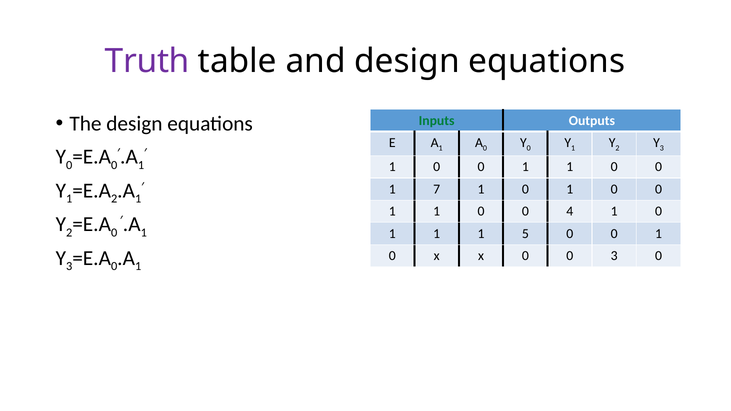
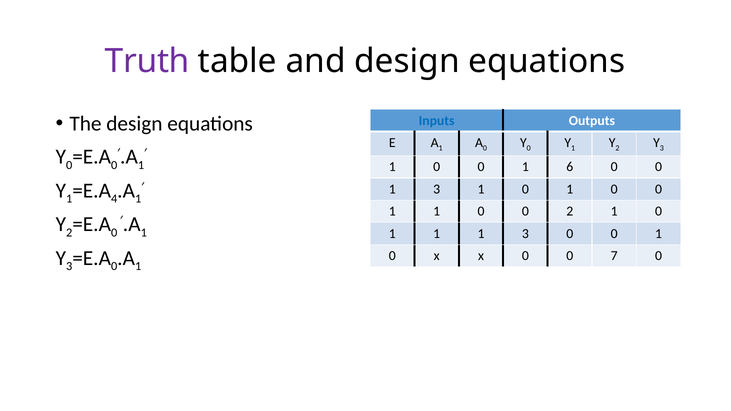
Inputs colour: green -> blue (437, 121)
1: 1 -> 6 (570, 167)
2: 2 -> 4 (114, 199)
7: 7 -> 3 (437, 189)
0 4: 4 -> 2 (570, 212)
1 1 5: 5 -> 3 (525, 234)
0 3: 3 -> 7 (614, 256)
